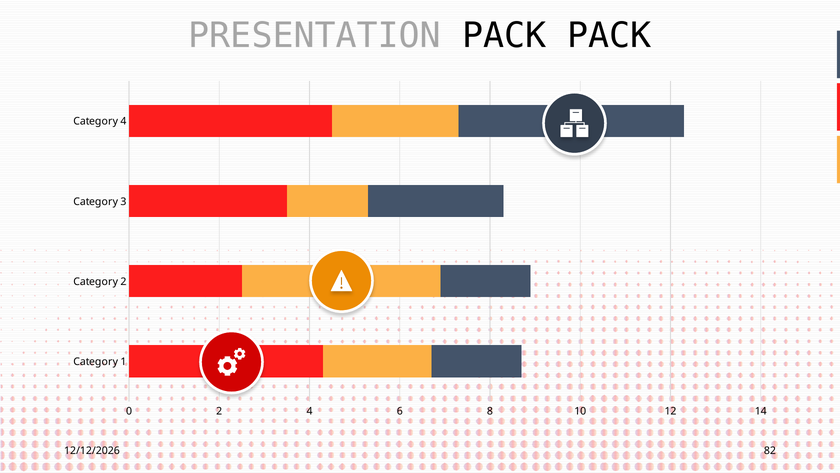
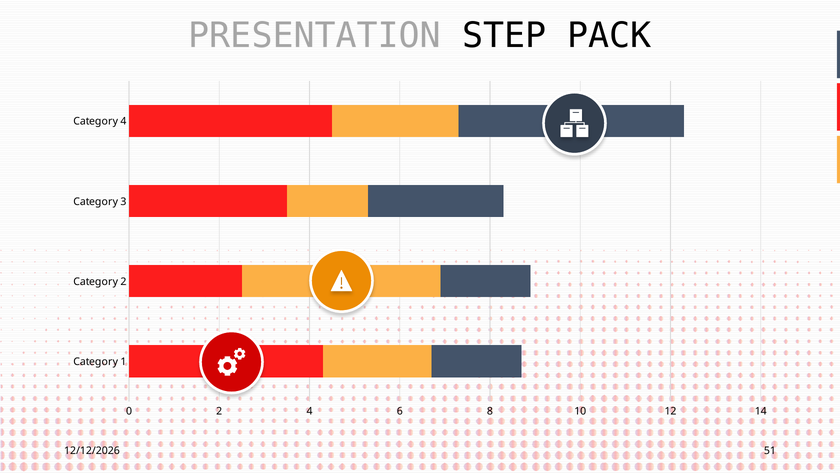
PRESENTATION PACK: PACK -> STEP (504, 36)
82: 82 -> 51 (770, 450)
